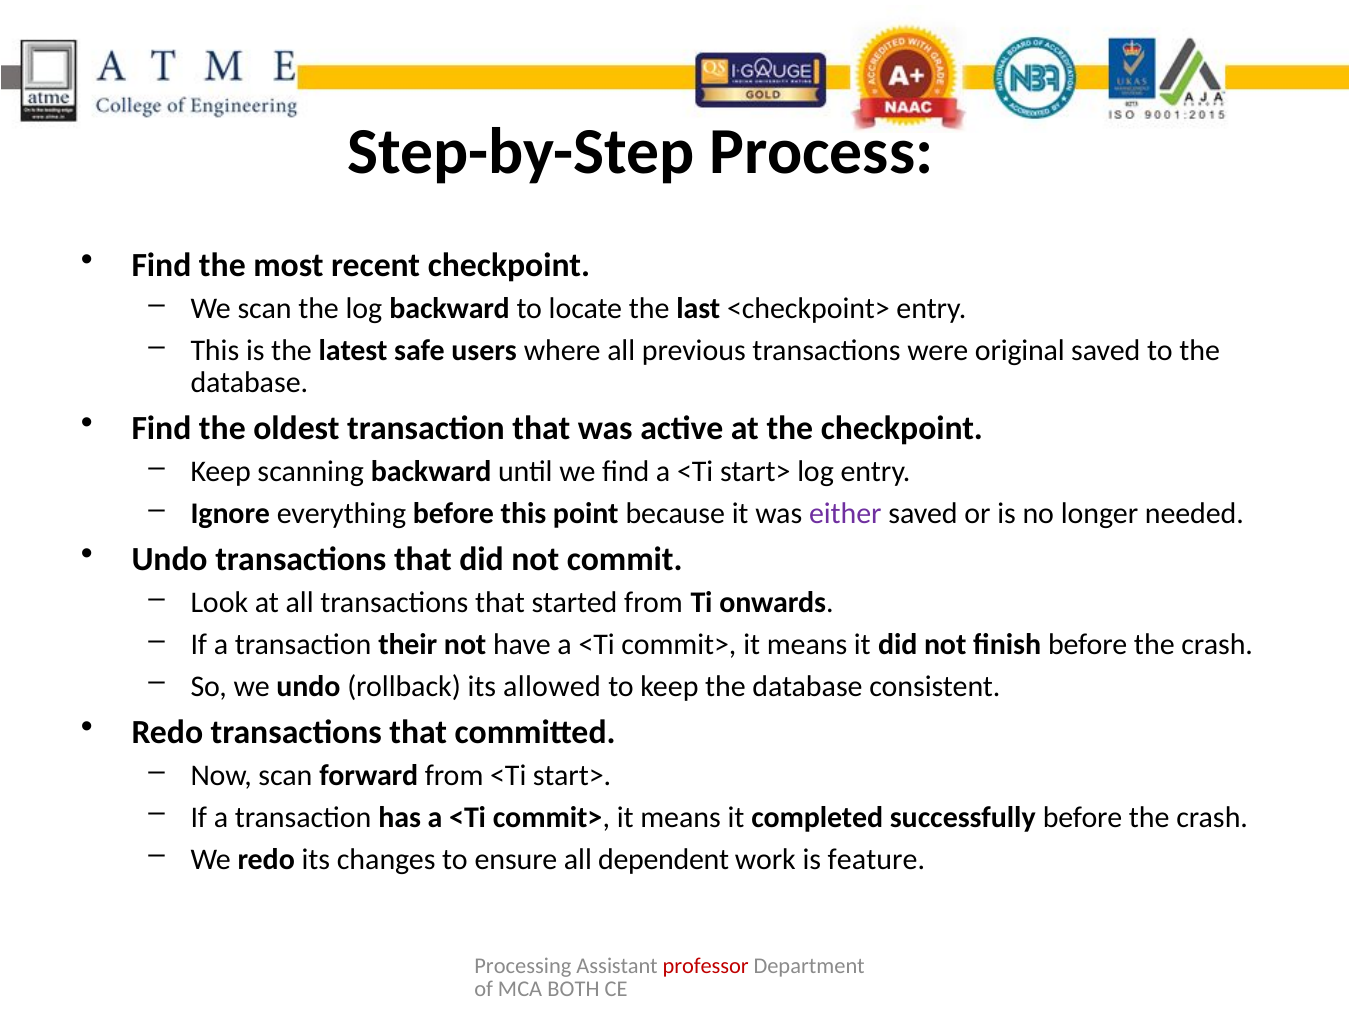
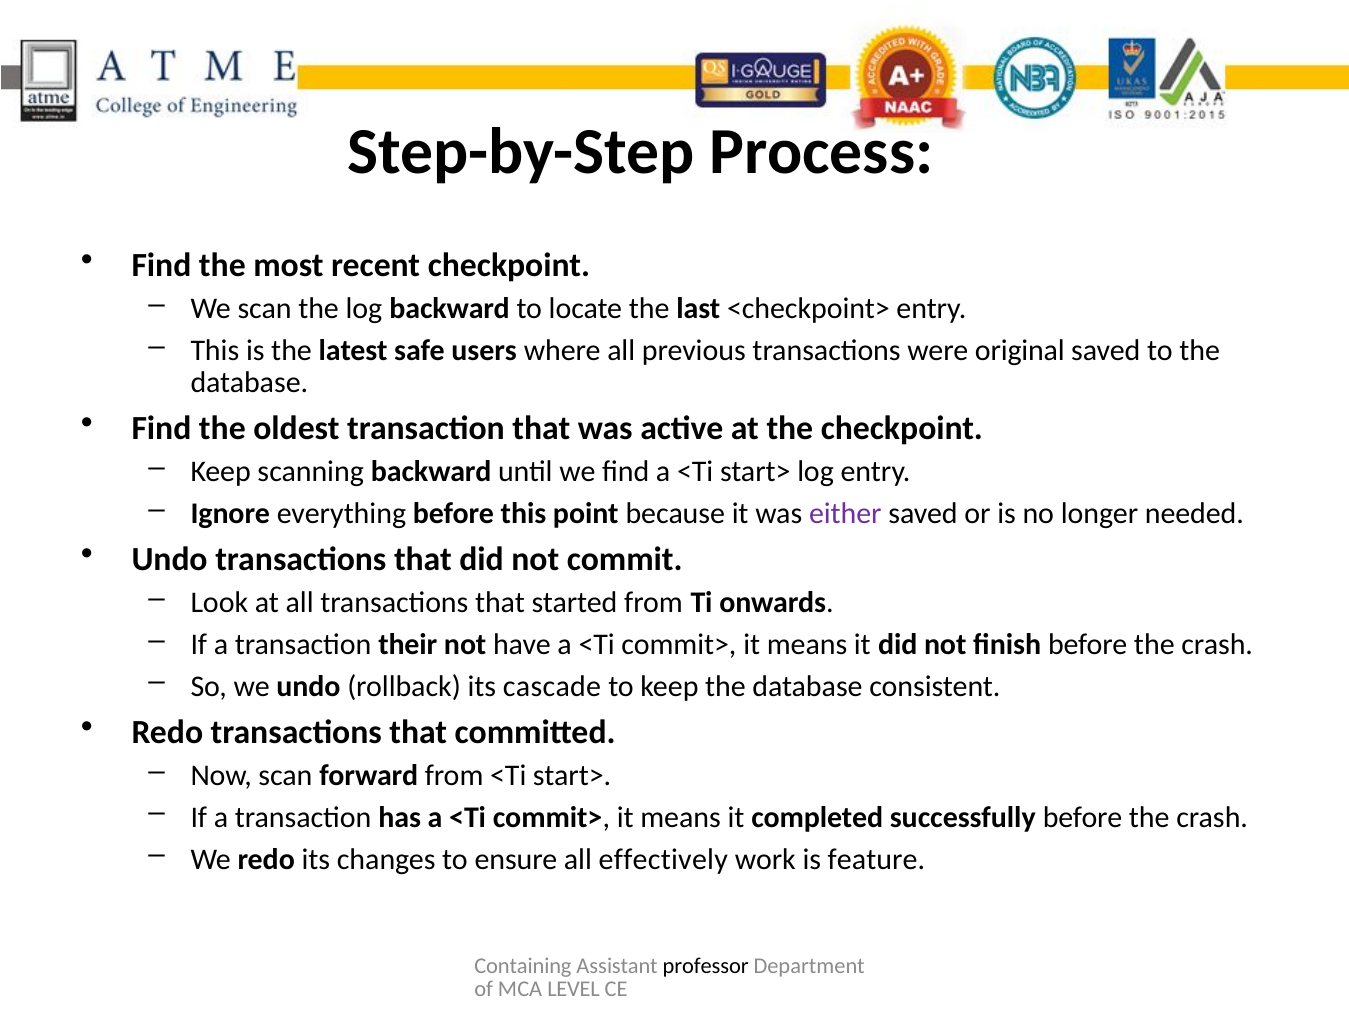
allowed: allowed -> cascade (552, 686)
dependent: dependent -> effectively (663, 859)
Processing: Processing -> Containing (523, 966)
professor colour: red -> black (706, 966)
BOTH: BOTH -> LEVEL (574, 988)
